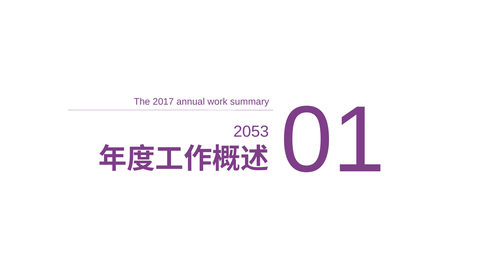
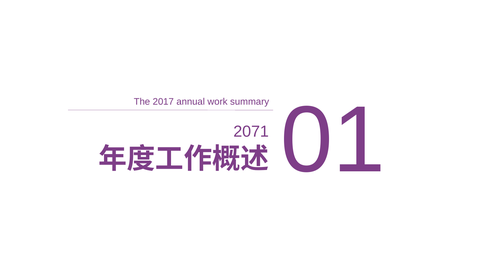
2053: 2053 -> 2071 (251, 132)
